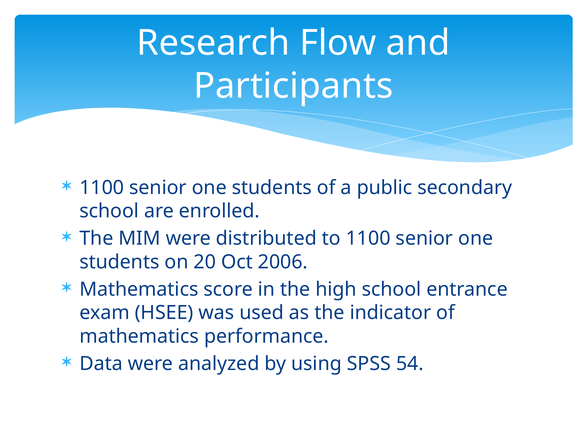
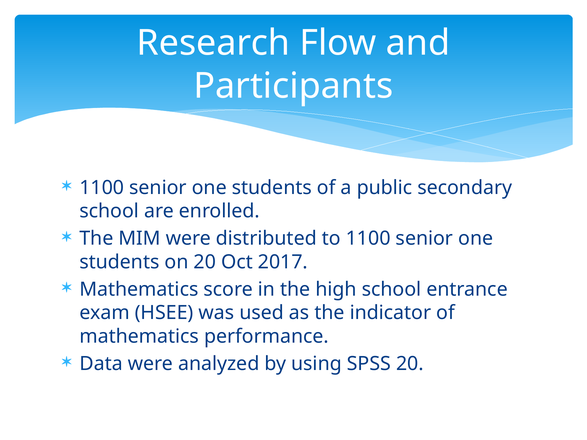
2006: 2006 -> 2017 (283, 262)
SPSS 54: 54 -> 20 (410, 364)
